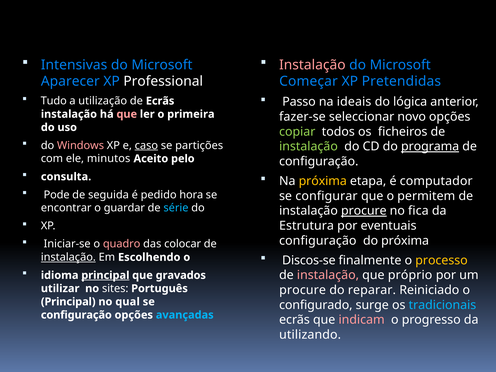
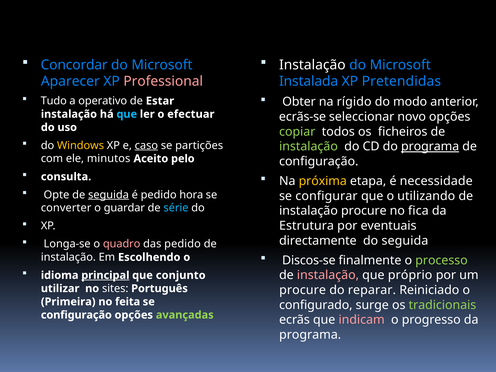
Intensivas: Intensivas -> Concordar (74, 65)
Instalação colour: pink -> white (312, 65)
Professional colour: white -> pink (163, 81)
Começar: Começar -> Instalada (309, 81)
utilização: utilização -> operativo (103, 101)
de Ecrãs: Ecrãs -> Estar (160, 101)
Passo: Passo -> Obter (299, 102)
ideais: ideais -> rígido (354, 102)
lógica: lógica -> modo (410, 102)
que colour: pink -> light blue (127, 114)
primeira: primeira -> efectuar (191, 114)
fazer-se: fazer-se -> ecrãs-se (302, 117)
Windows colour: pink -> yellow (81, 145)
computador: computador -> necessidade (436, 181)
Pode: Pode -> Opte (57, 195)
seguida underline: none -> present (108, 195)
permitem: permitem -> utilizando (426, 196)
encontrar: encontrar -> converter (66, 208)
procure underline: present -> none (364, 211)
configuração: configuração -> directamente (318, 241)
do próxima: próxima -> seguida (405, 241)
Iniciar-se: Iniciar-se -> Longa-se (67, 244)
das colocar: colocar -> pedido (183, 244)
processo colour: yellow -> light green (442, 260)
instalação underline: present -> none (68, 257)
gravados: gravados -> conjunto (181, 275)
Principal: Principal -> Primeira (68, 302)
qual: qual -> feita (128, 302)
tradicionais colour: light blue -> light green (442, 305)
avançadas colour: light blue -> light green (185, 315)
utilizando: utilizando -> programa (310, 335)
